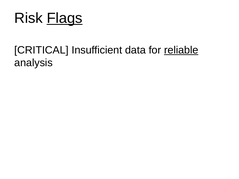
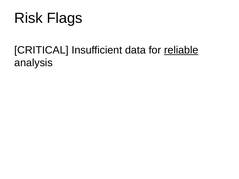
Flags underline: present -> none (65, 18)
